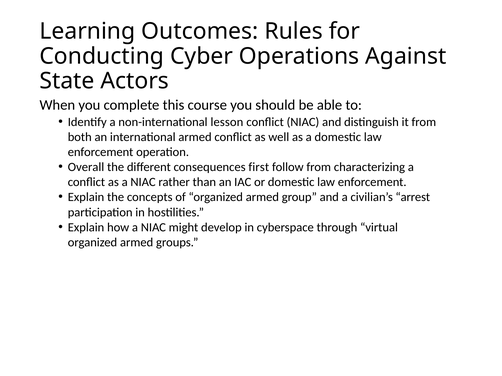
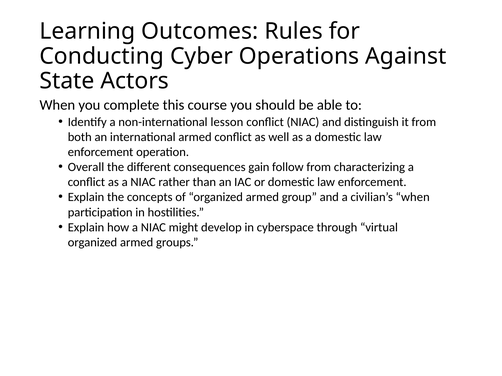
first: first -> gain (259, 167)
civilian’s arrest: arrest -> when (413, 197)
